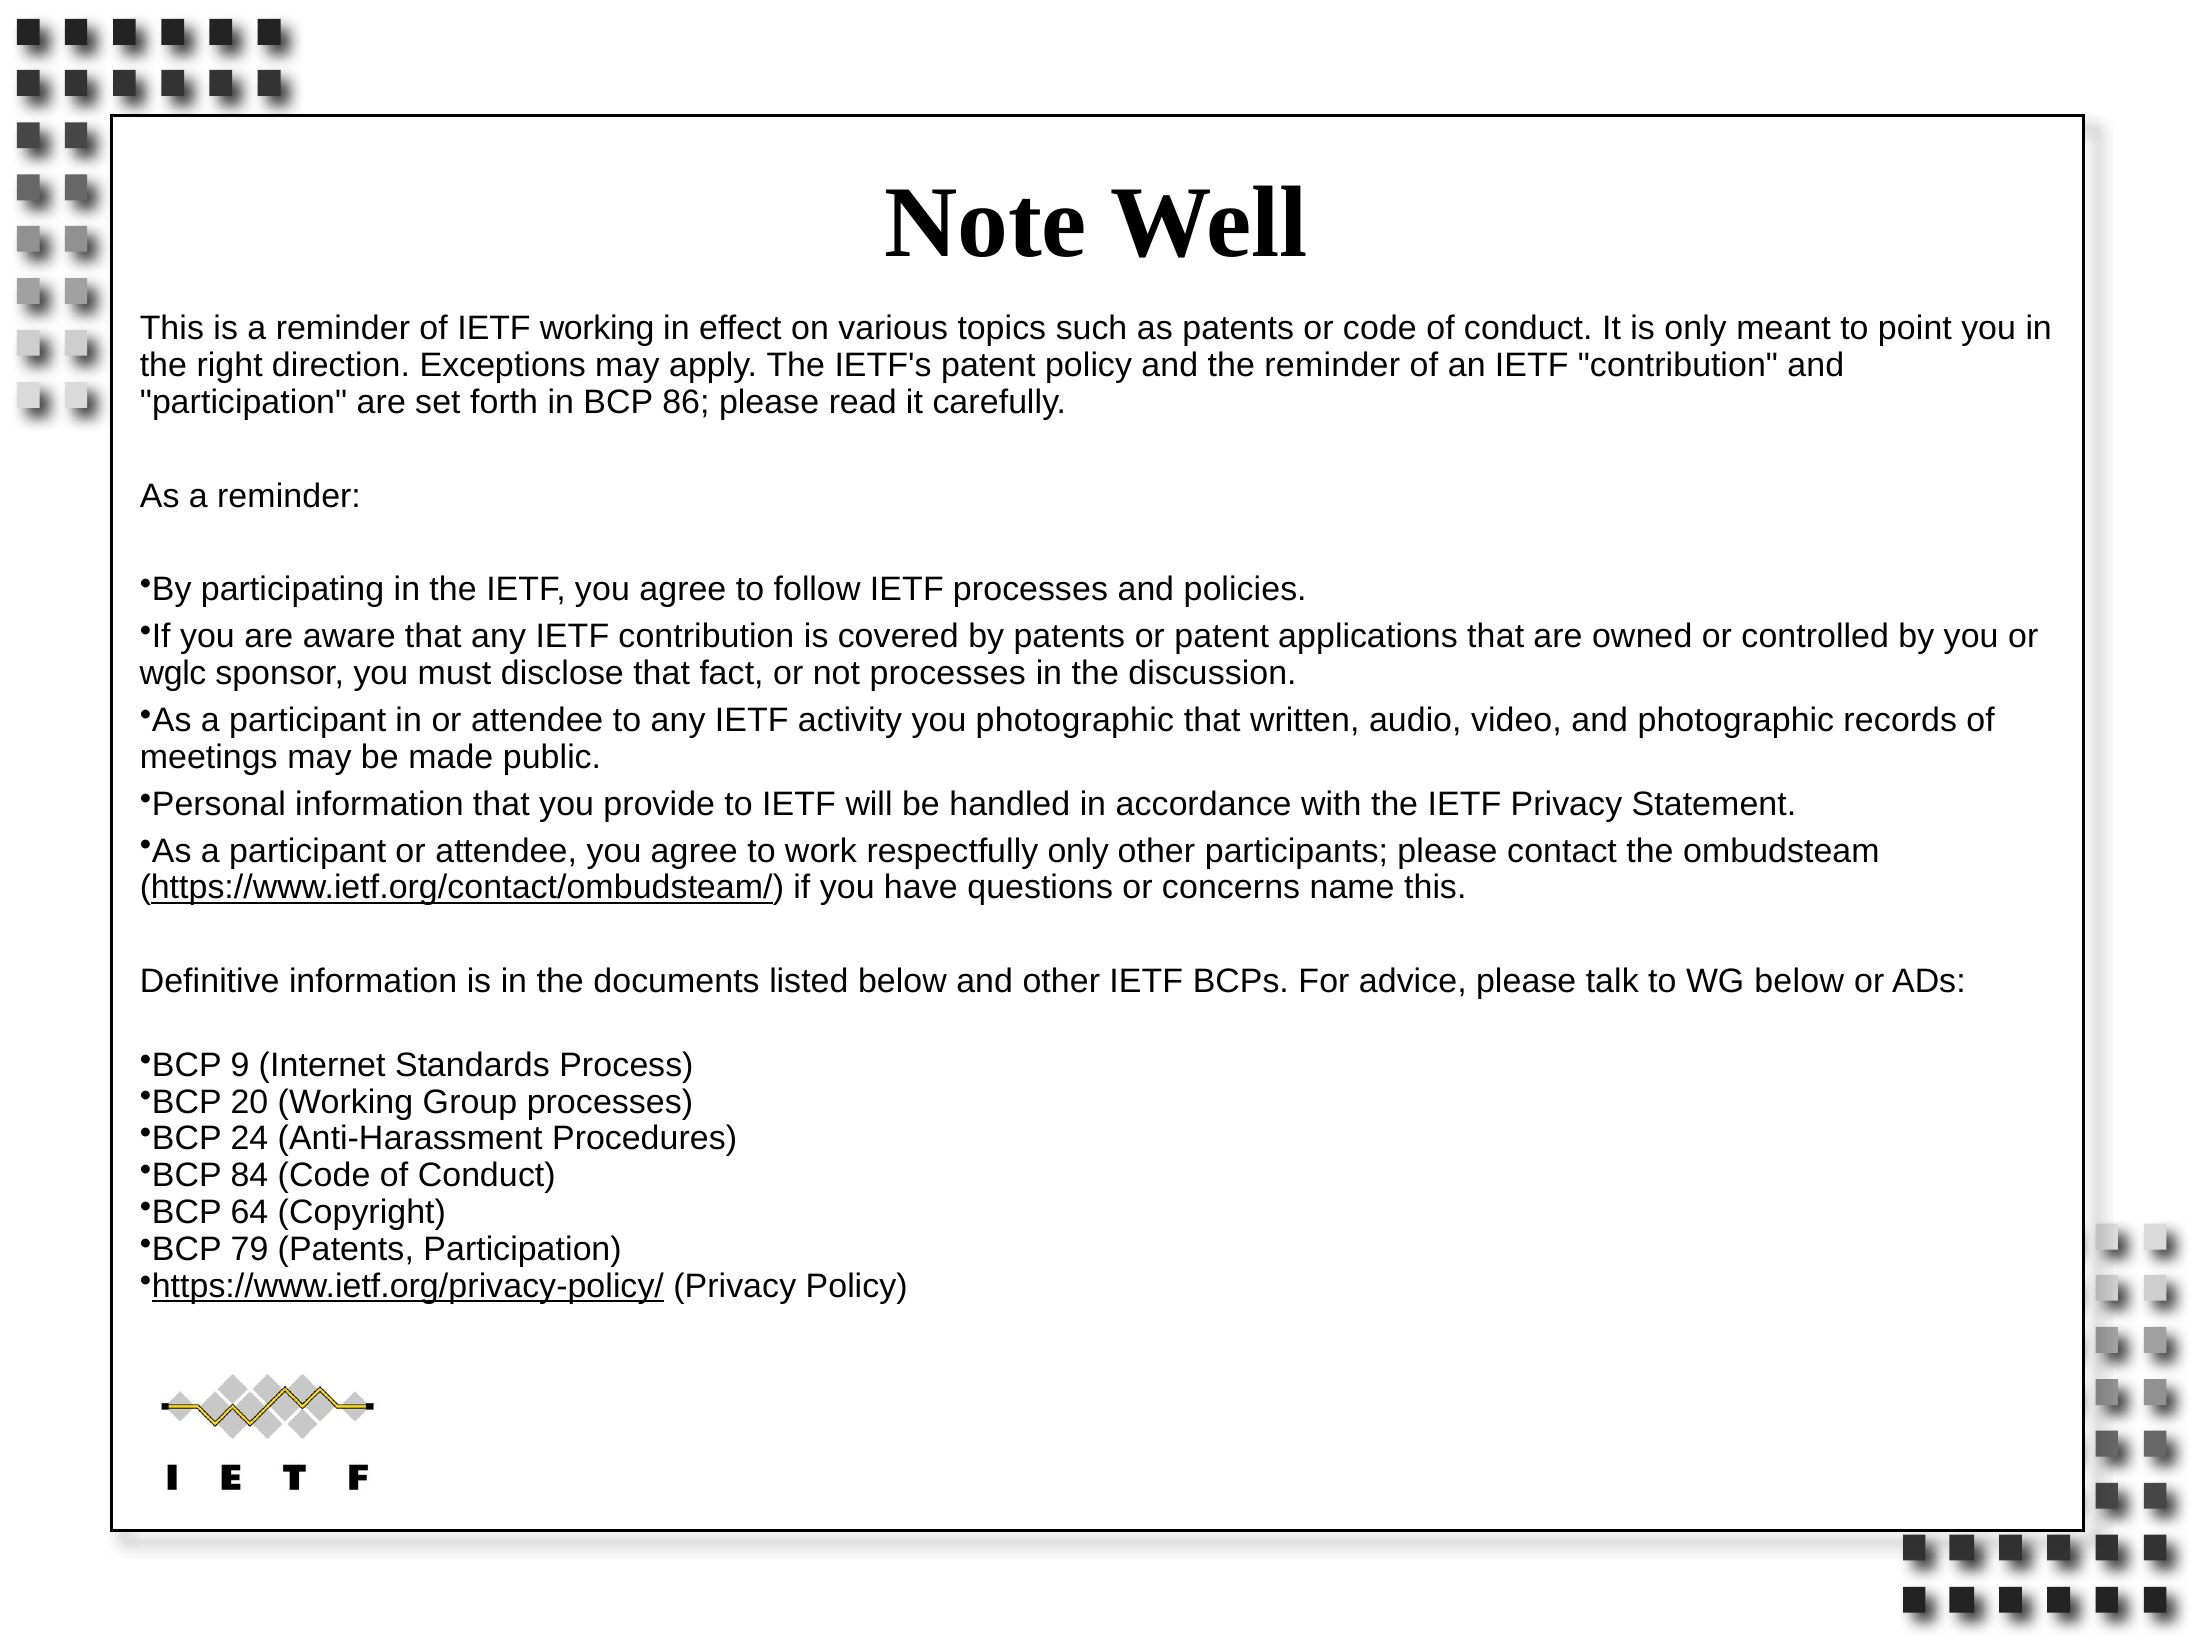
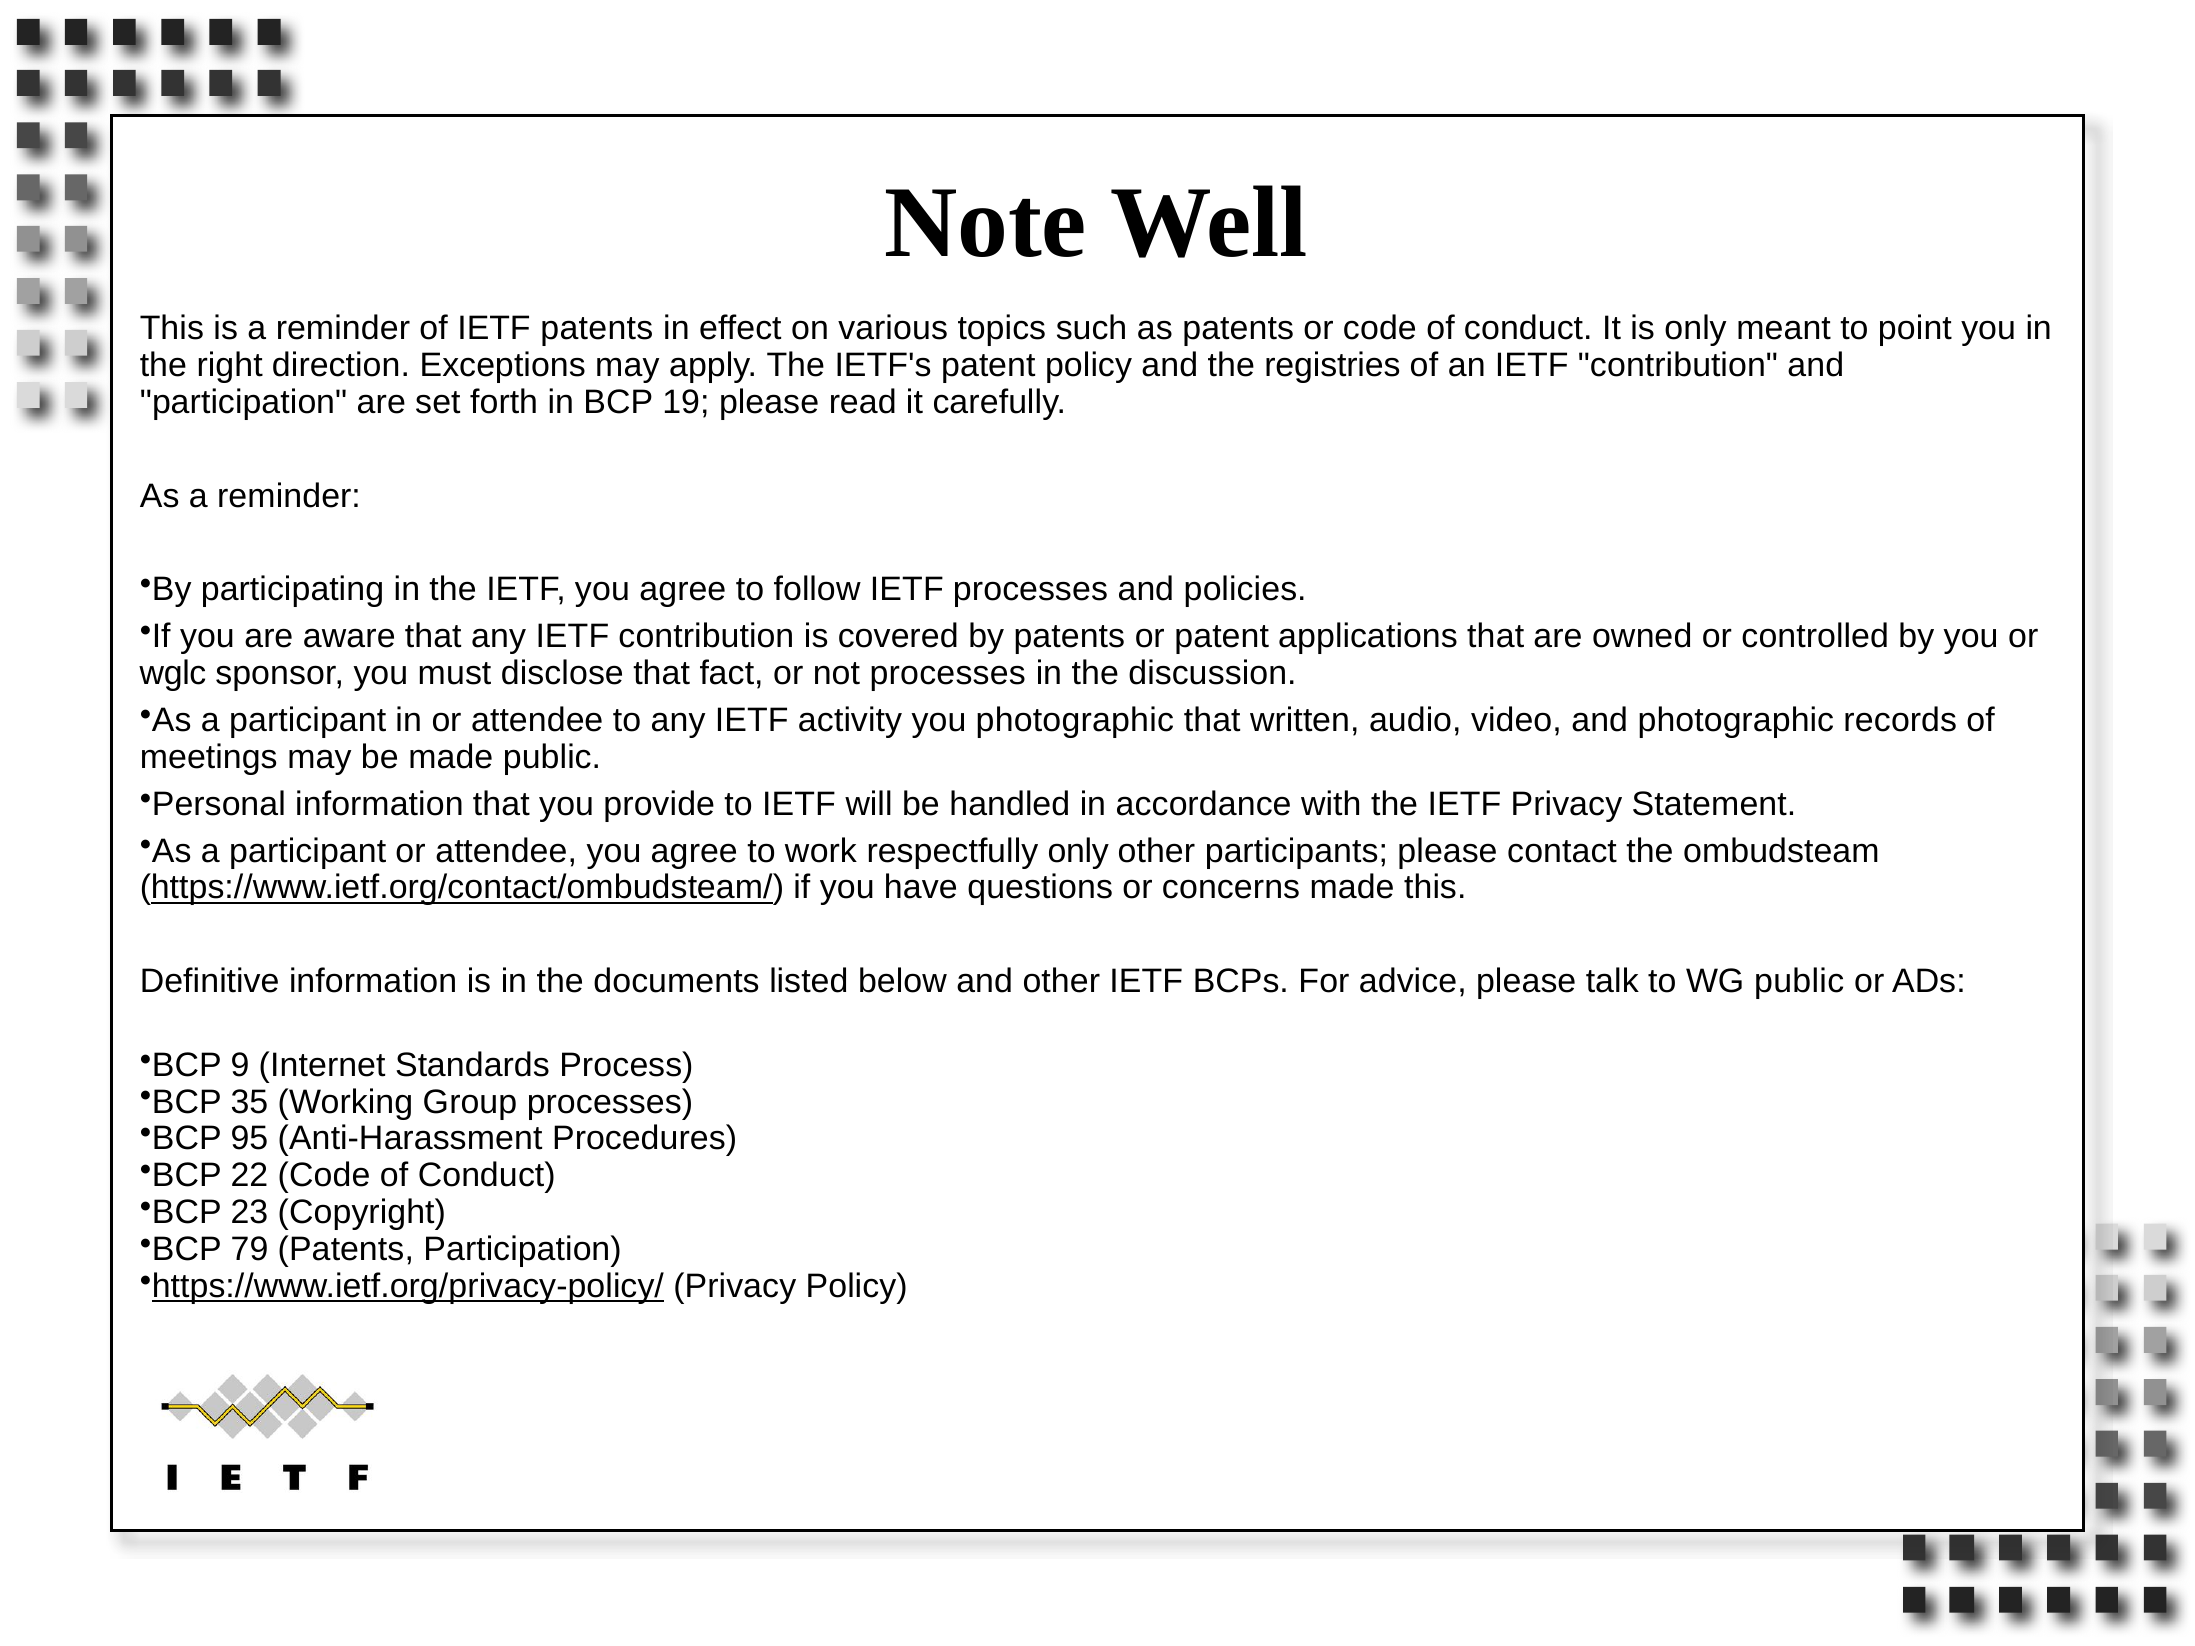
IETF working: working -> patents (597, 329)
the reminder: reminder -> registries (1332, 365)
86: 86 -> 19 (686, 402)
concerns name: name -> made (1352, 888)
WG below: below -> public (1799, 982)
20: 20 -> 35 (249, 1102)
24: 24 -> 95 (249, 1139)
84: 84 -> 22 (249, 1176)
64: 64 -> 23 (249, 1213)
